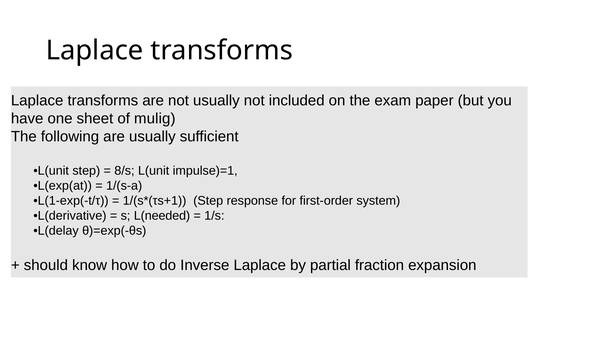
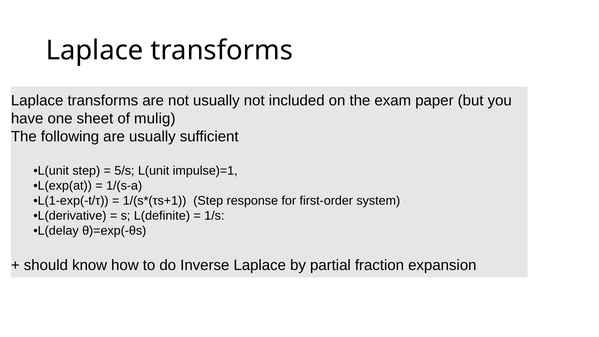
8/s: 8/s -> 5/s (124, 171)
L(needed: L(needed -> L(definite (162, 216)
